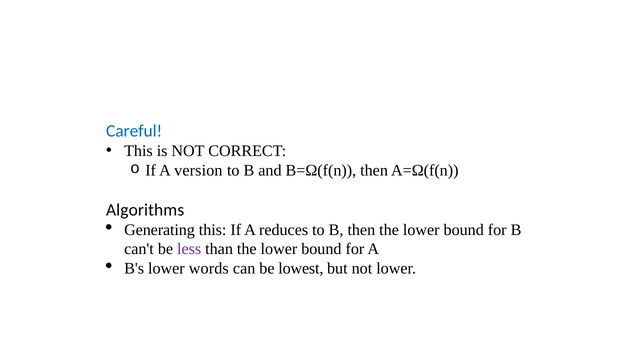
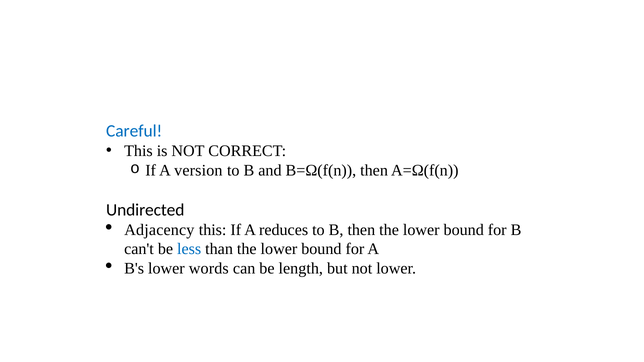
Algorithms: Algorithms -> Undirected (145, 210)
Generating: Generating -> Adjacency (159, 230)
less colour: purple -> blue (189, 249)
lowest: lowest -> length (301, 269)
